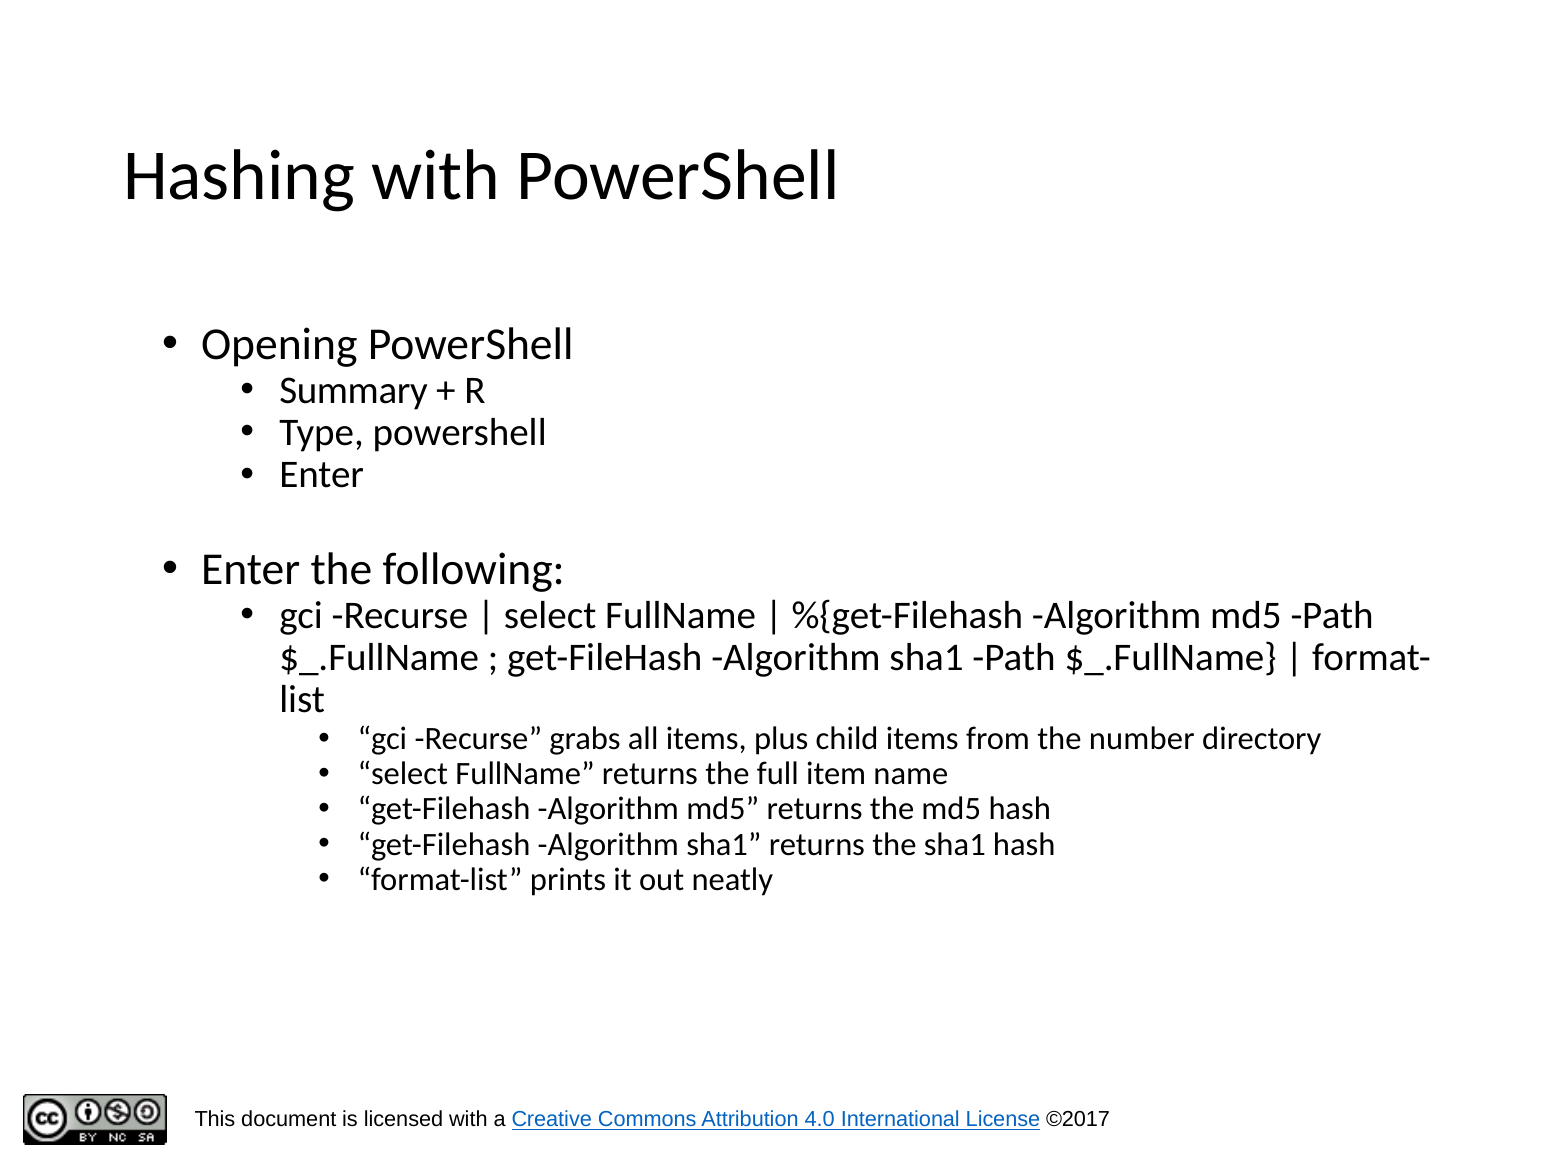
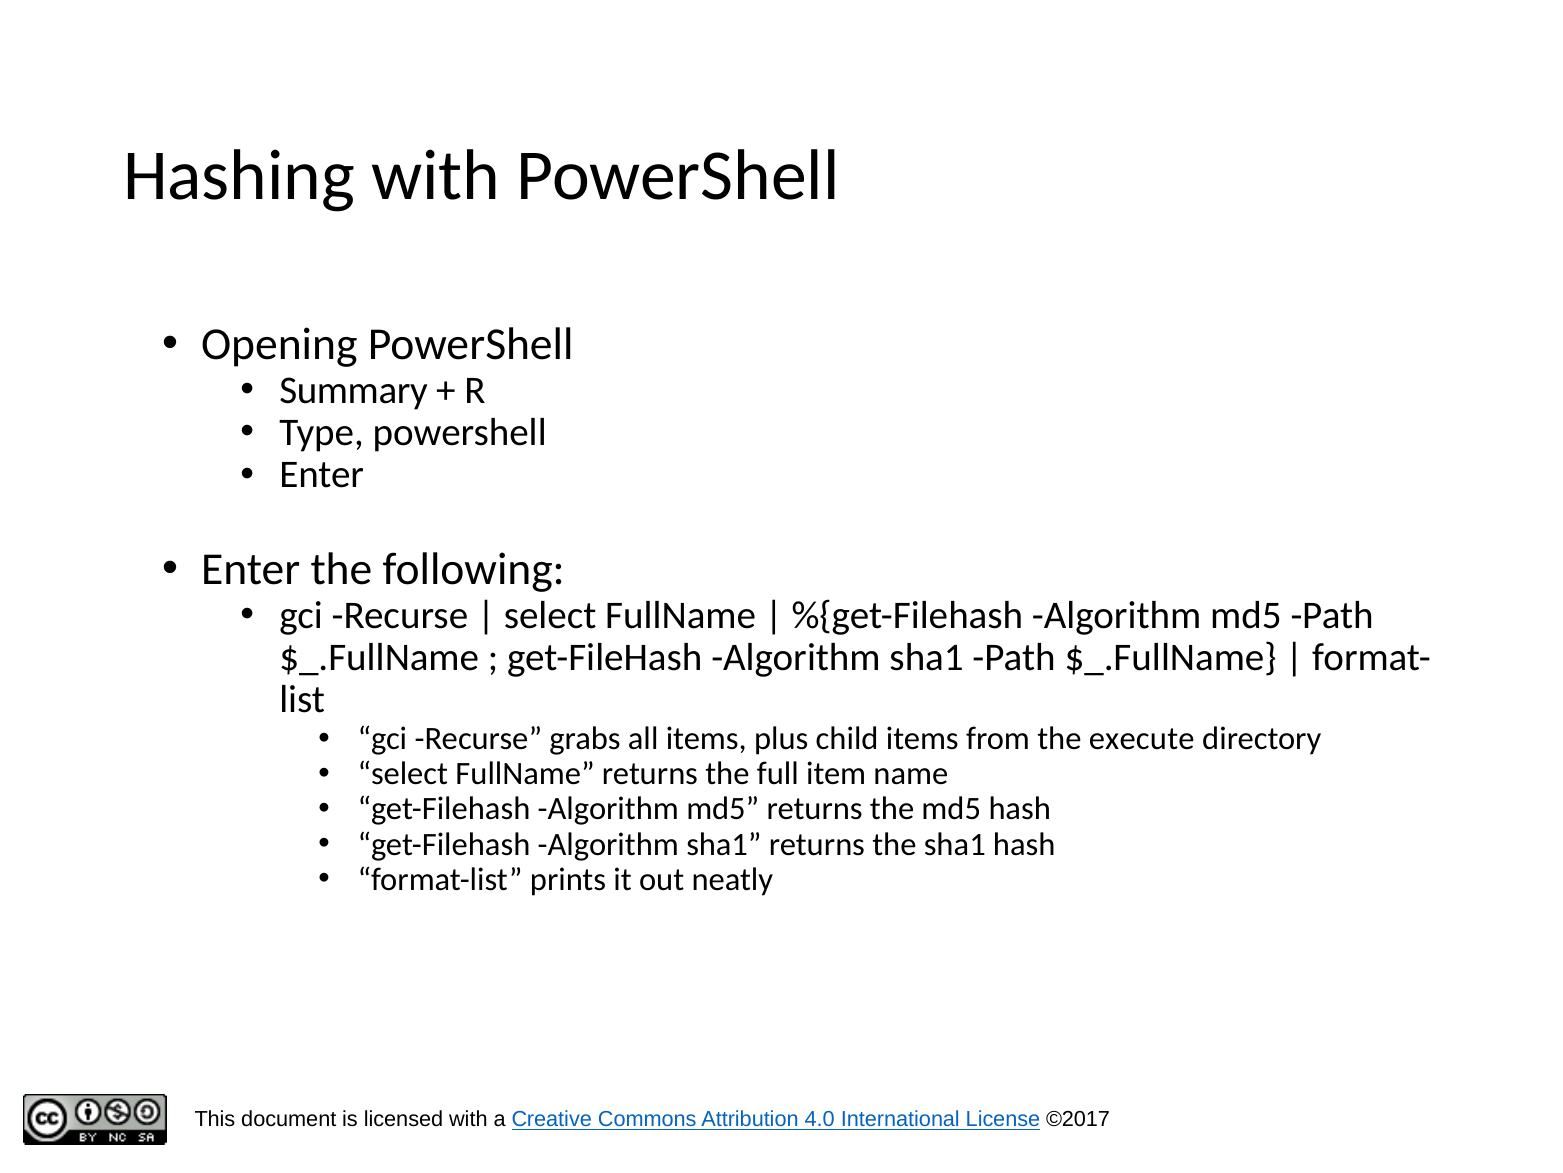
number: number -> execute (1142, 738)
